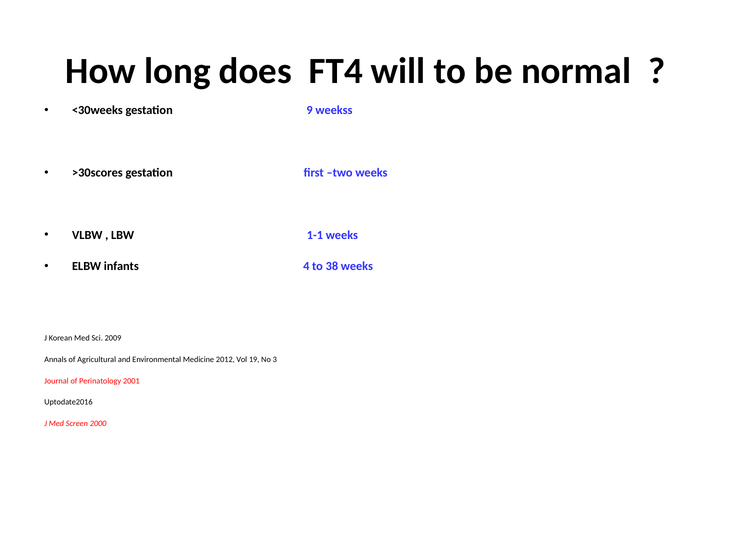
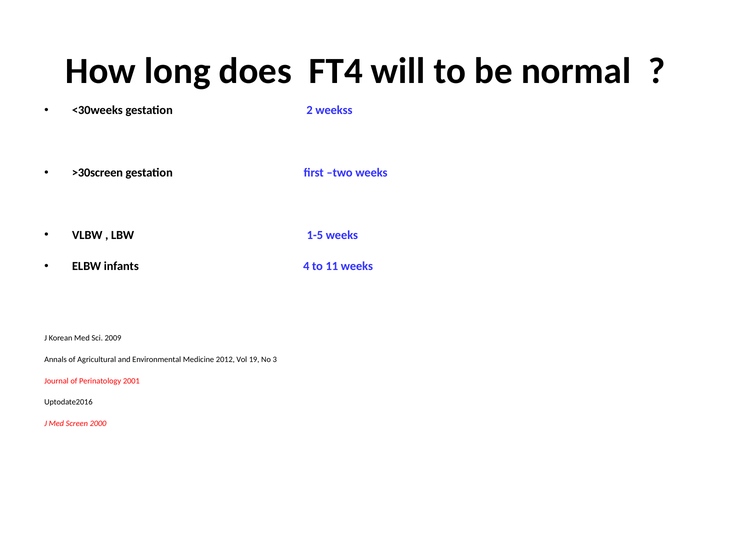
9: 9 -> 2 (310, 110)
>30scores: >30scores -> >30screen (97, 173)
1-1: 1-1 -> 1-5 (315, 235)
38: 38 -> 11 (332, 266)
